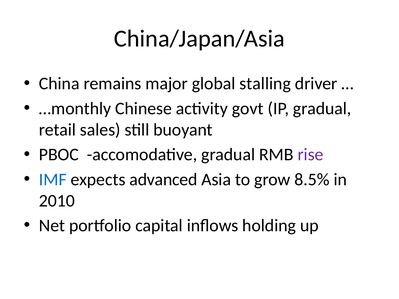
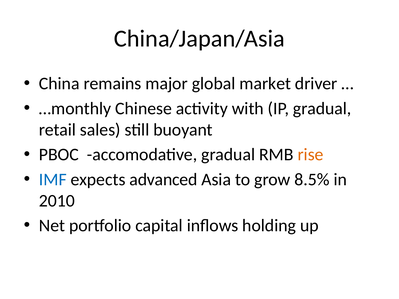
stalling: stalling -> market (265, 84)
govt: govt -> with (248, 109)
rise colour: purple -> orange (311, 155)
